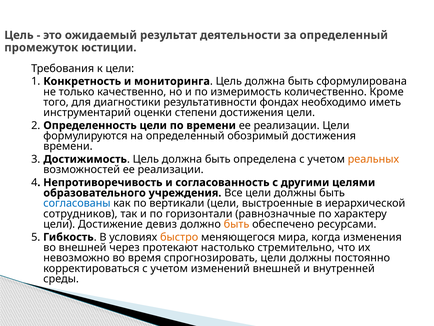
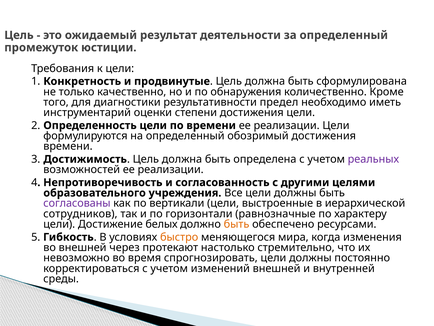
мониторинга: мониторинга -> продвинутые (172, 81)
измеримость: измеримость -> обнаружения (246, 92)
фондах: фондах -> предел (279, 102)
реальных colour: orange -> purple (373, 159)
согласованы colour: blue -> purple (77, 203)
девиз: девиз -> белых (162, 224)
